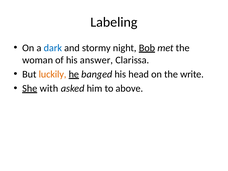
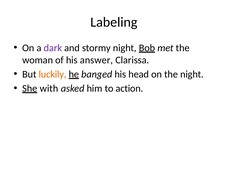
dark colour: blue -> purple (53, 48)
the write: write -> night (192, 74)
above: above -> action (129, 88)
